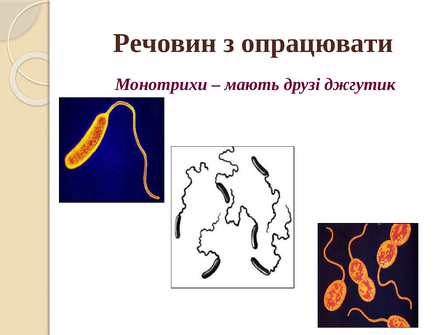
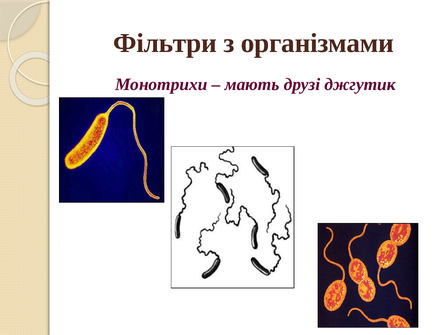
Речовин: Речовин -> Фільтри (165, 43)
опрацювати: опрацювати -> організмами (317, 43)
